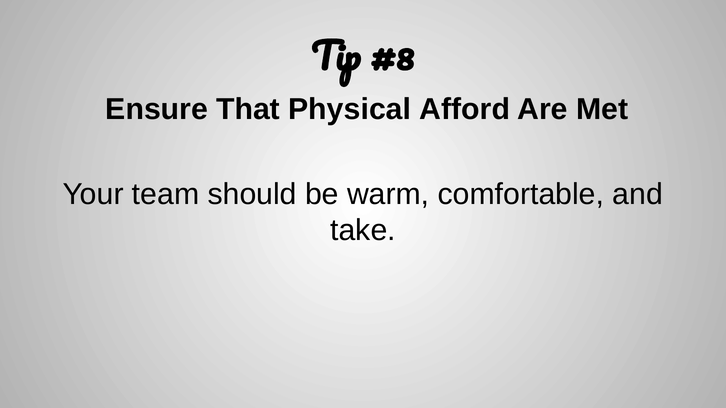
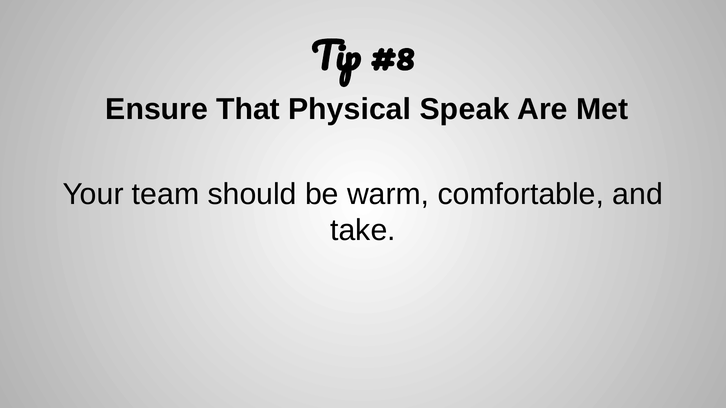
Afford: Afford -> Speak (465, 110)
